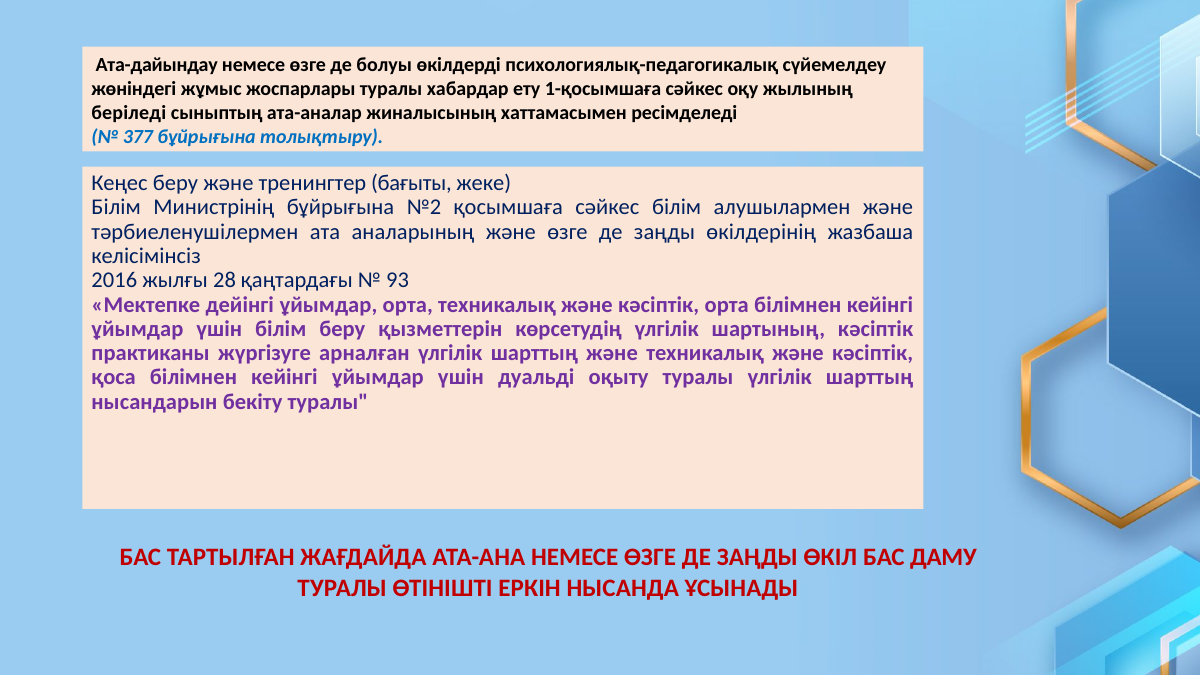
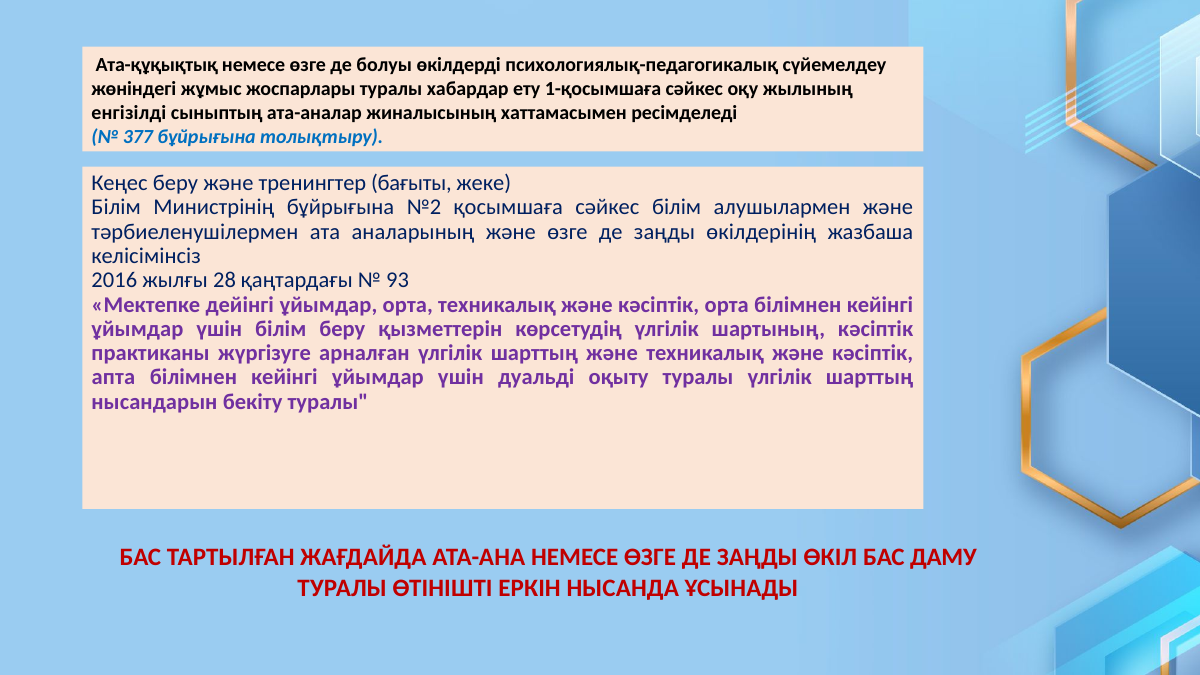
Ата-дайындау: Ата-дайындау -> Ата-құқықтық (157, 64)
беріледі: беріледі -> енгізілді (129, 112)
қоса: қоса -> апта (113, 378)
